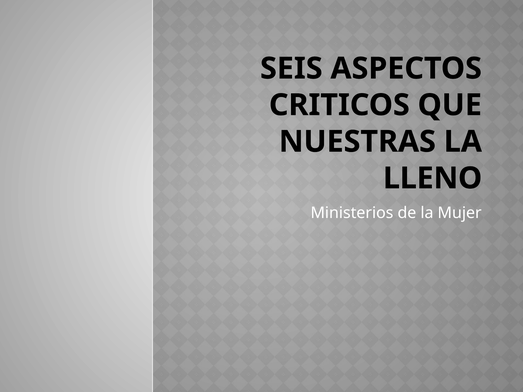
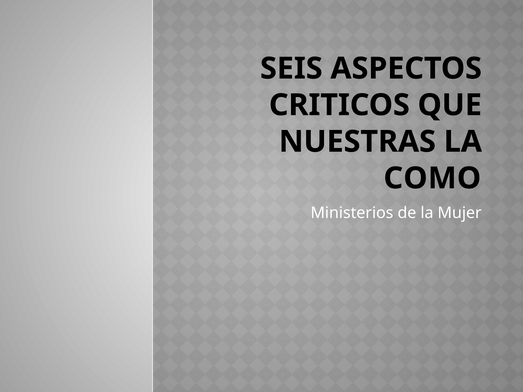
LLENO: LLENO -> COMO (432, 178)
